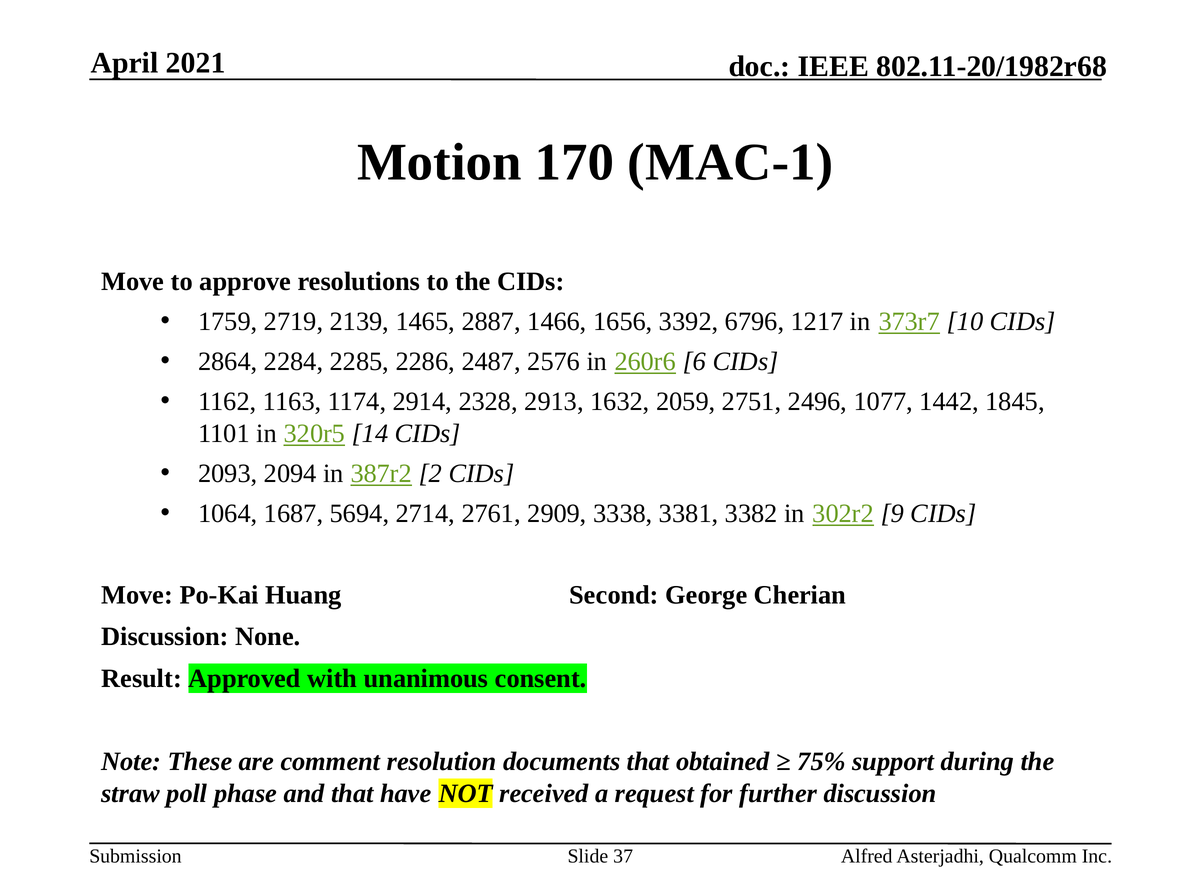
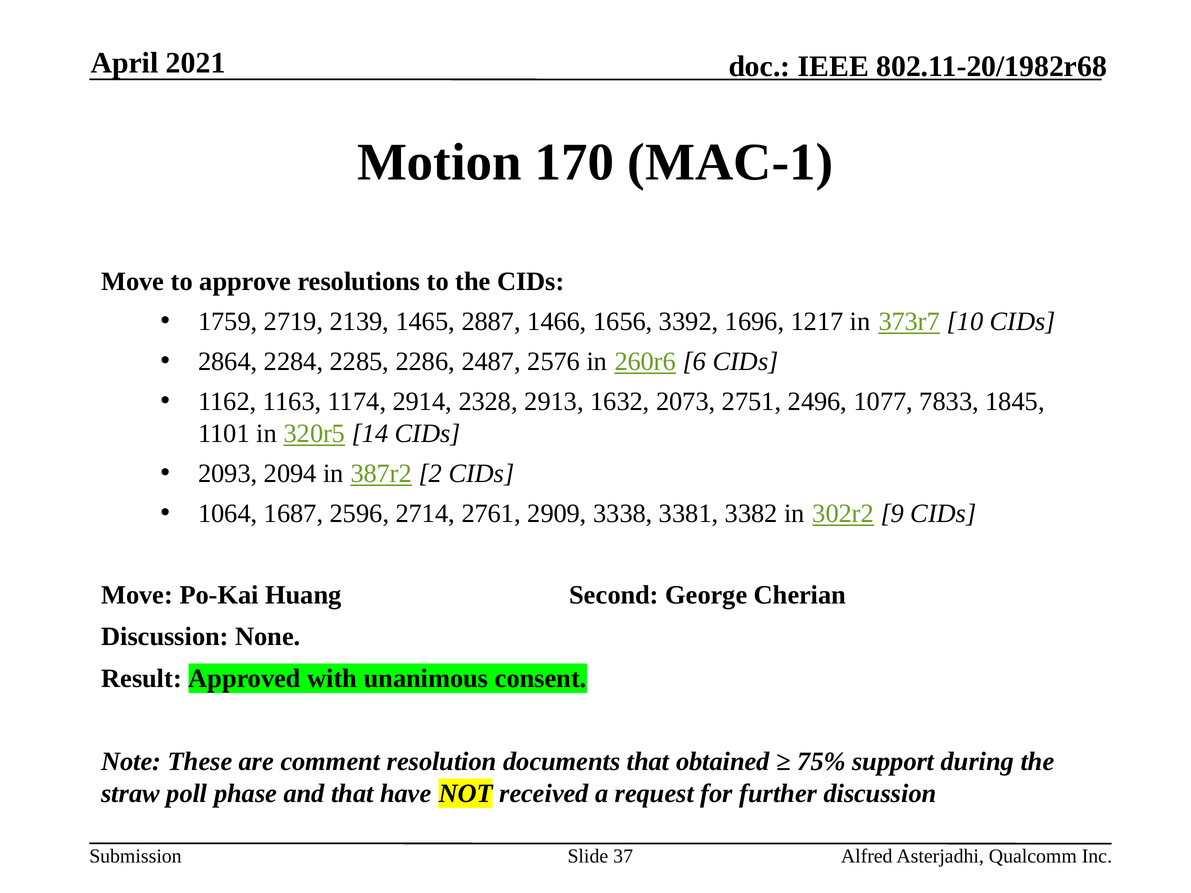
6796: 6796 -> 1696 (755, 322)
2059: 2059 -> 2073 (686, 402)
1442: 1442 -> 7833 (949, 402)
5694: 5694 -> 2596 (359, 513)
